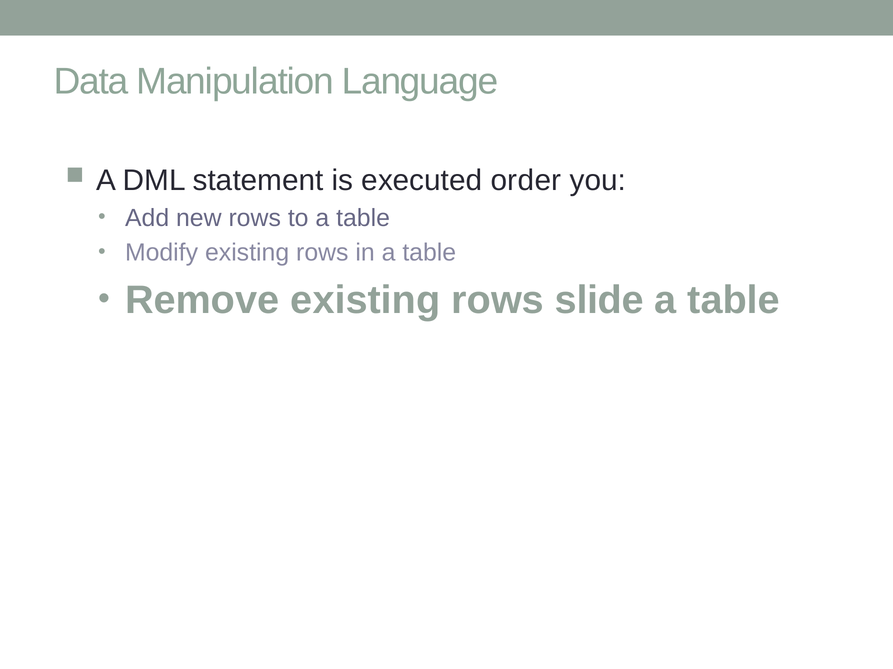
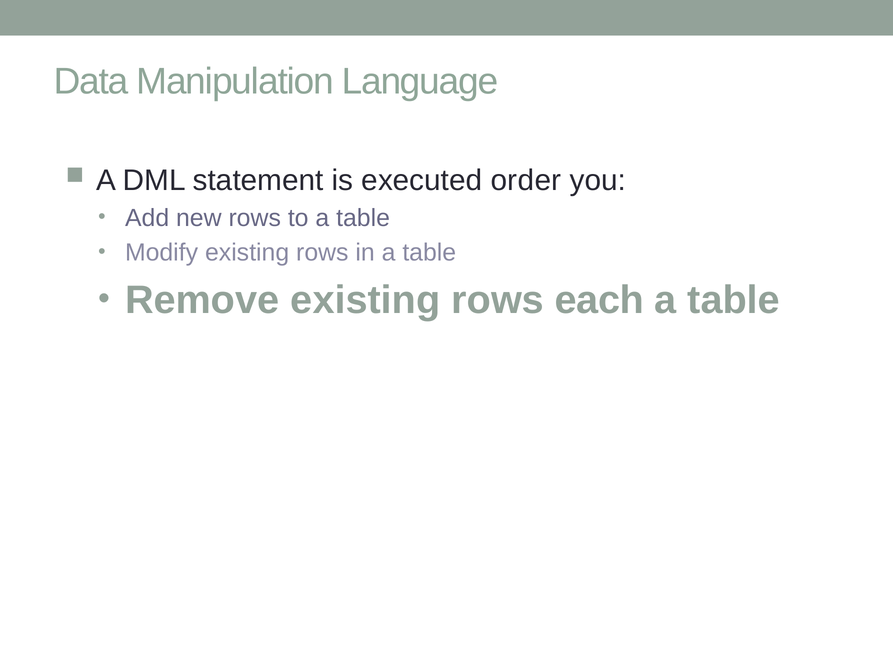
slide: slide -> each (599, 301)
